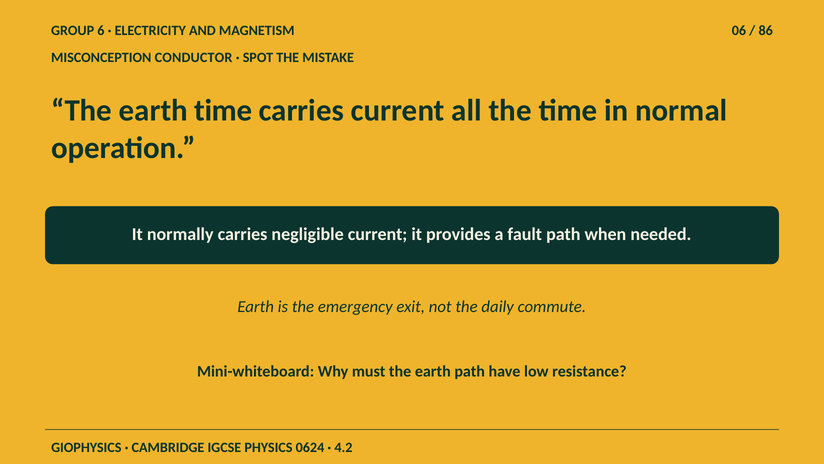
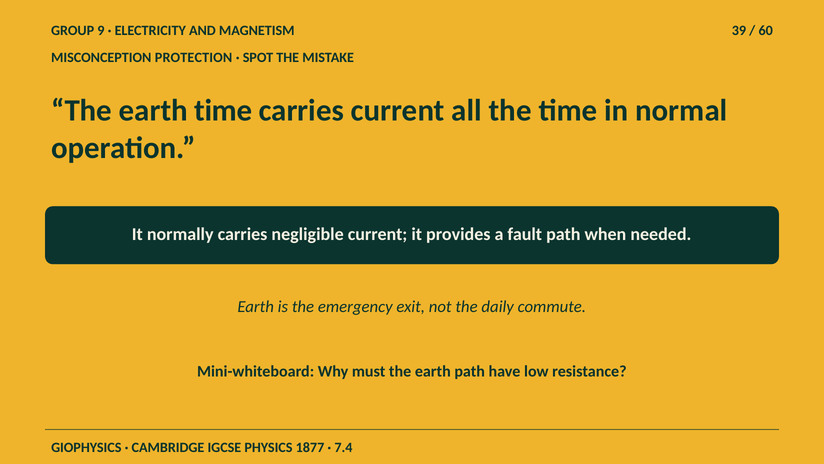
6: 6 -> 9 (101, 31)
06: 06 -> 39 (739, 31)
86: 86 -> 60 (766, 31)
CONDUCTOR: CONDUCTOR -> PROTECTION (194, 58)
0624: 0624 -> 1877 (310, 447)
4.2: 4.2 -> 7.4 (343, 447)
